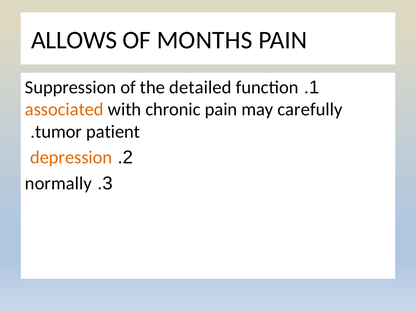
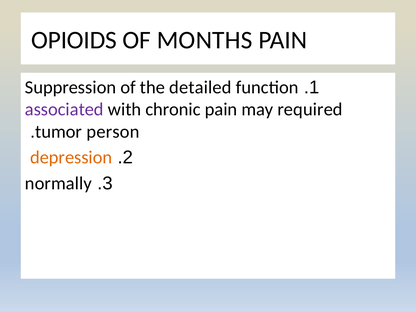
ALLOWS: ALLOWS -> OPIOIDS (74, 40)
associated colour: orange -> purple (64, 109)
carefully: carefully -> required (310, 109)
patient: patient -> person (113, 132)
